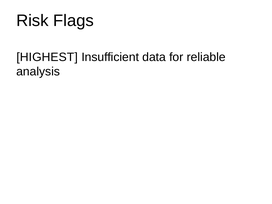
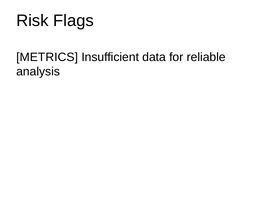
HIGHEST: HIGHEST -> METRICS (47, 57)
